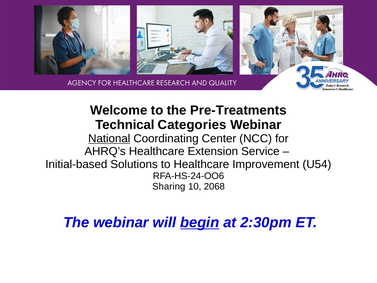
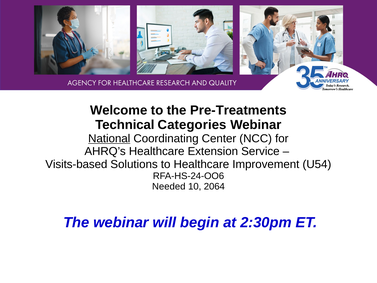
Initial-based: Initial-based -> Visits-based (76, 164)
Sharing: Sharing -> Needed (169, 186)
2068: 2068 -> 2064 (214, 186)
begin underline: present -> none (200, 222)
